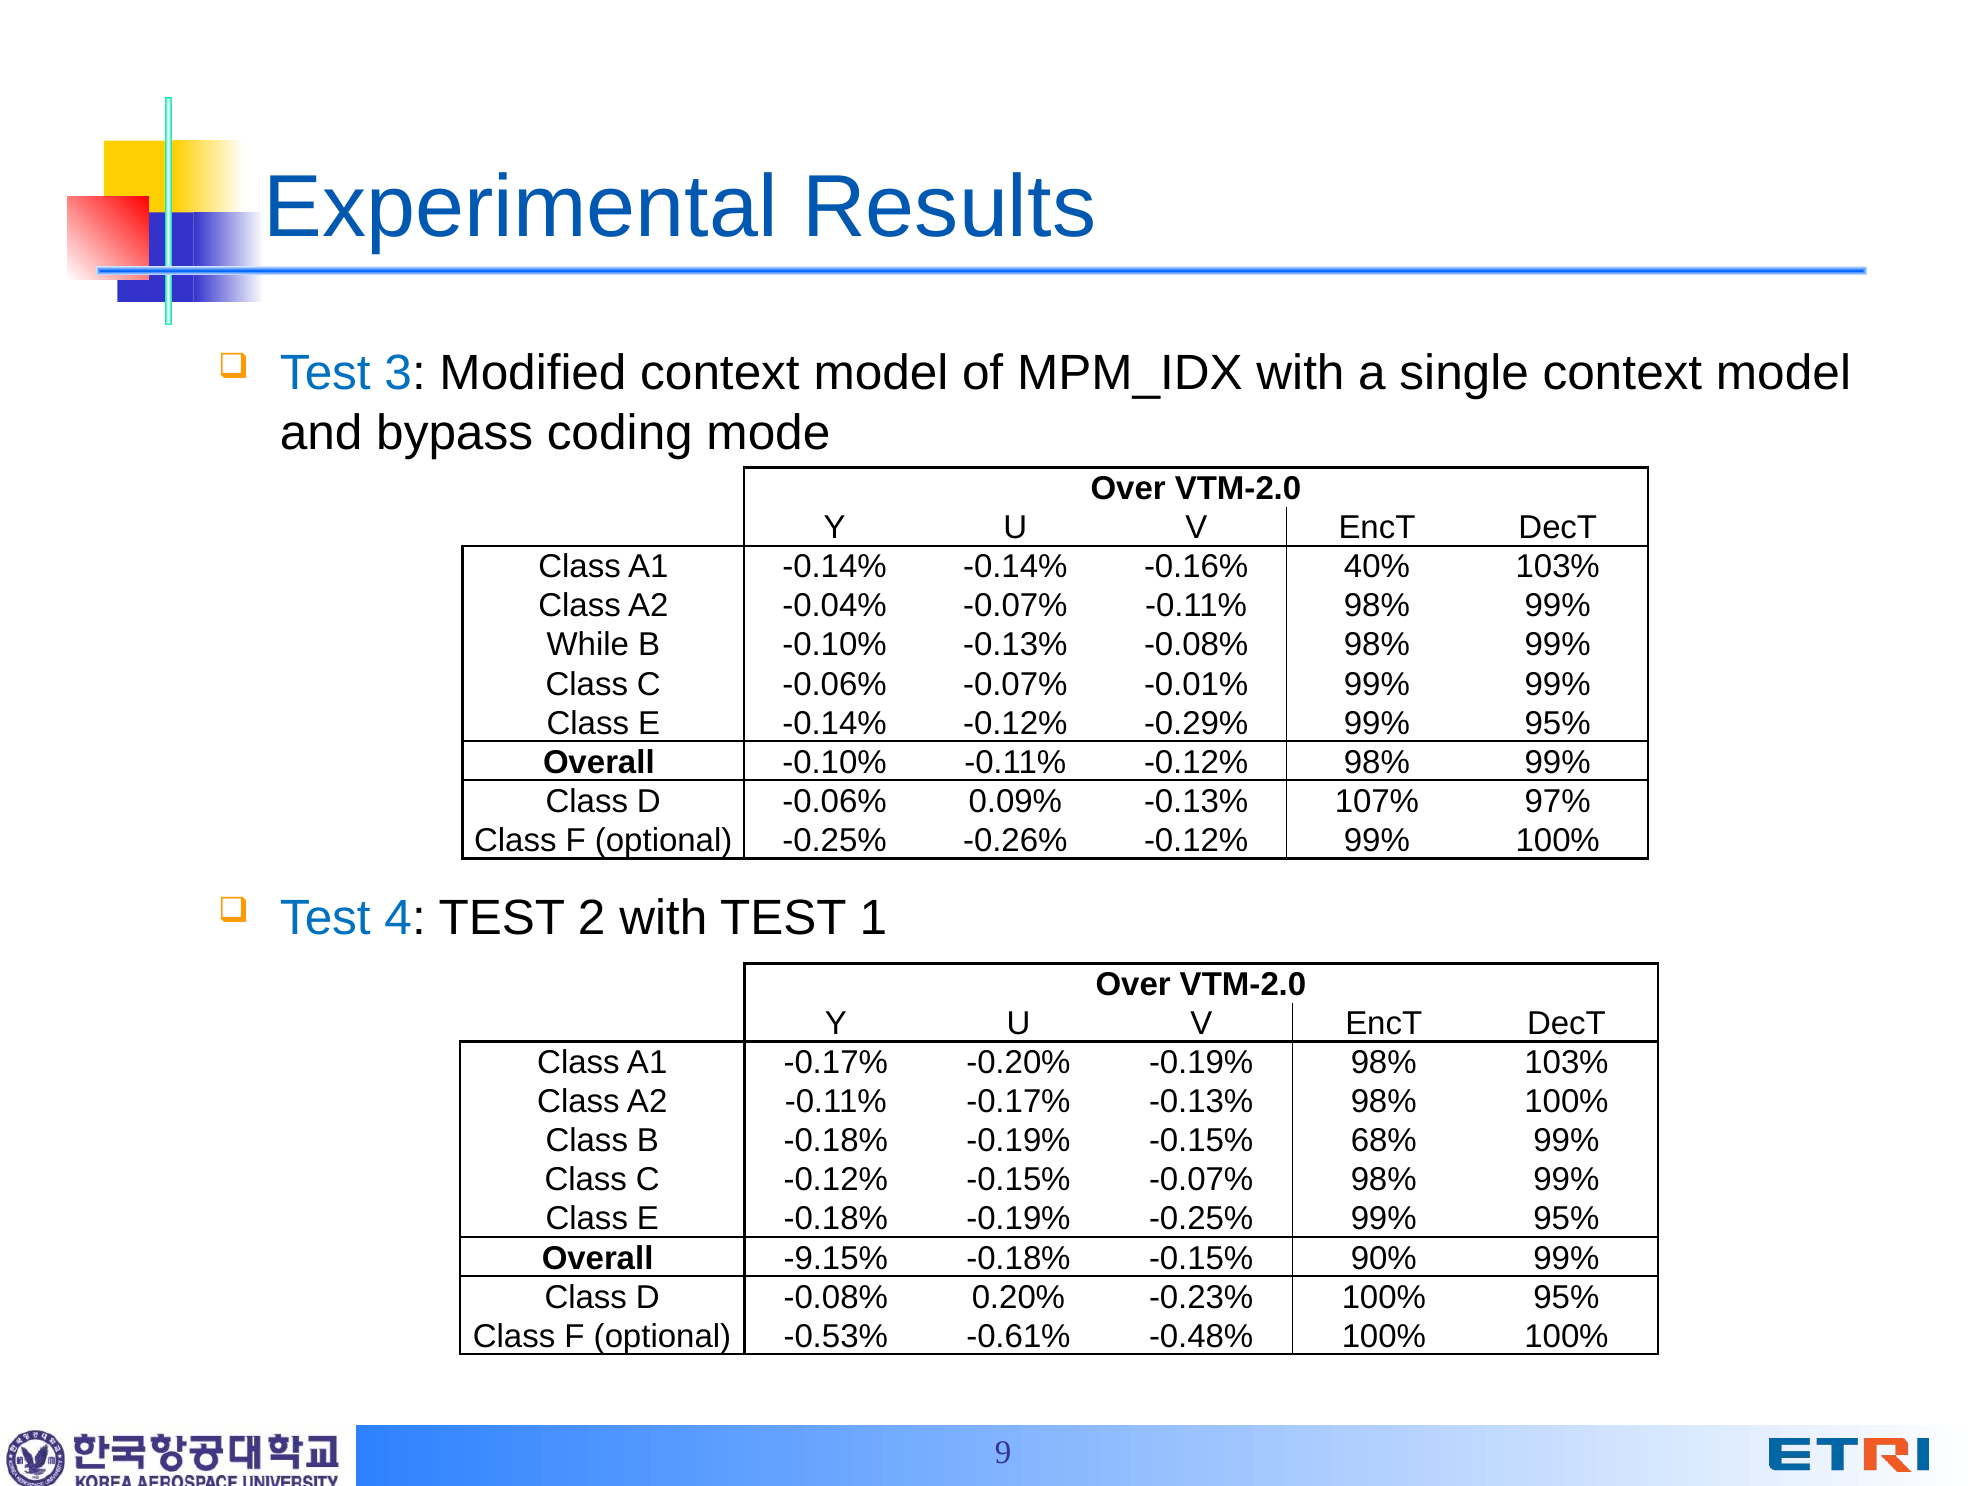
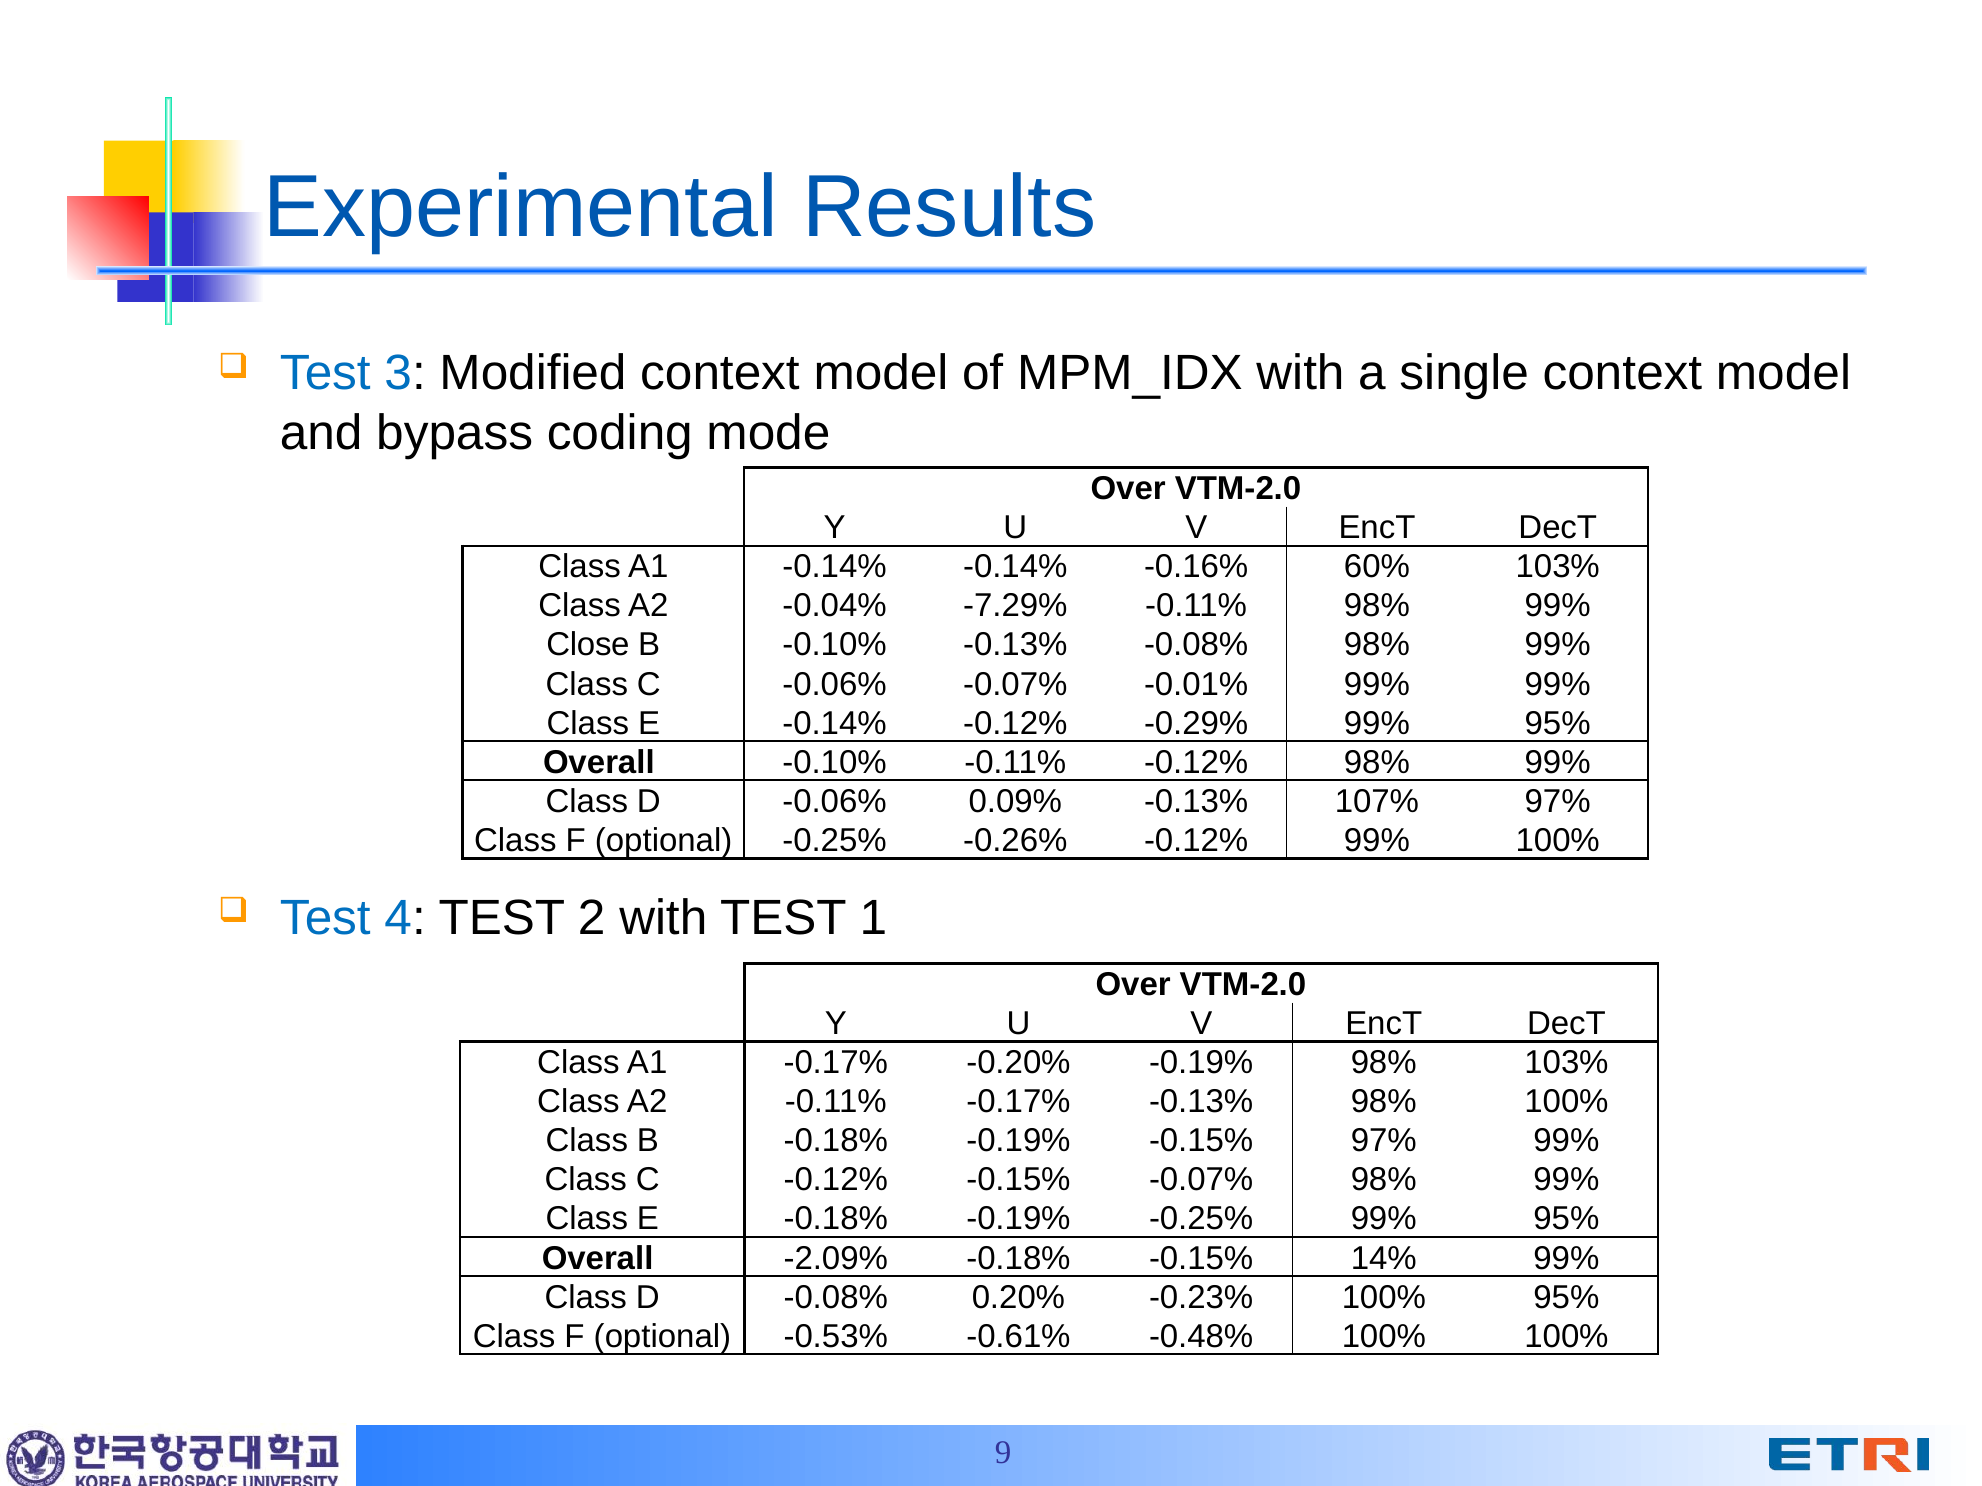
40%: 40% -> 60% (1377, 567)
-0.04% -0.07%: -0.07% -> -7.29% (1015, 606)
While: While -> Close (588, 645)
-0.15% 68%: 68% -> 97% (1384, 1141)
-9.15%: -9.15% -> -2.09% (836, 1259)
90%: 90% -> 14% (1384, 1259)
